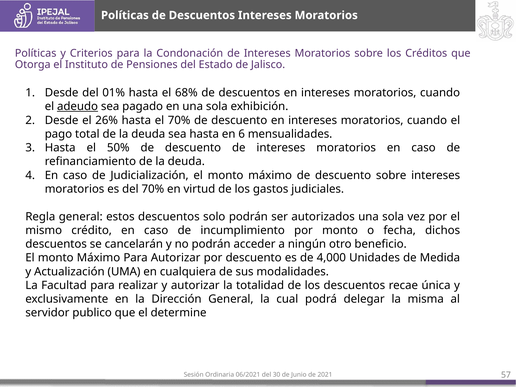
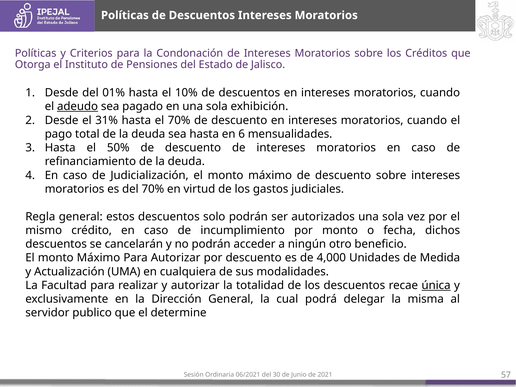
68%: 68% -> 10% (186, 93)
26%: 26% -> 31% (107, 120)
única underline: none -> present (436, 285)
